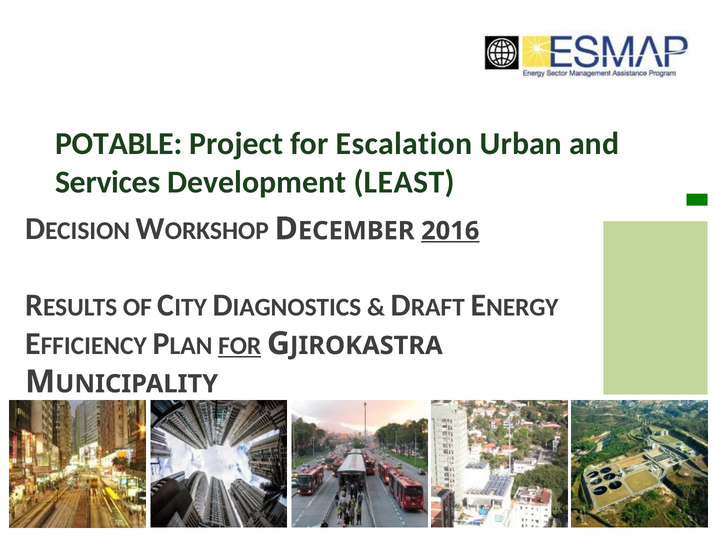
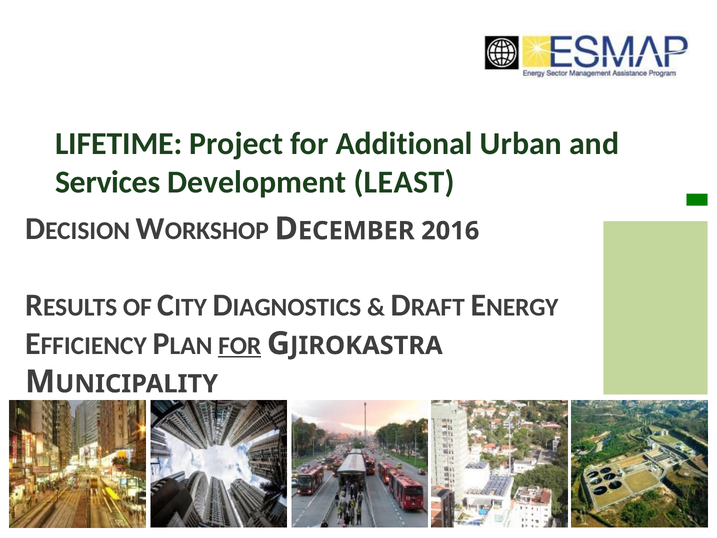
POTABLE: POTABLE -> LIFETIME (119, 144)
Escalation: Escalation -> Additional (404, 144)
2016 underline: present -> none (450, 231)
